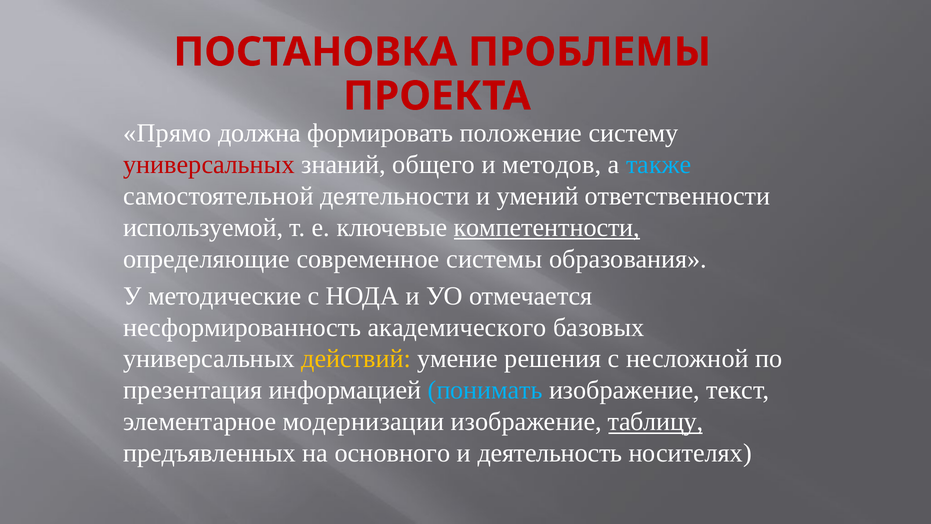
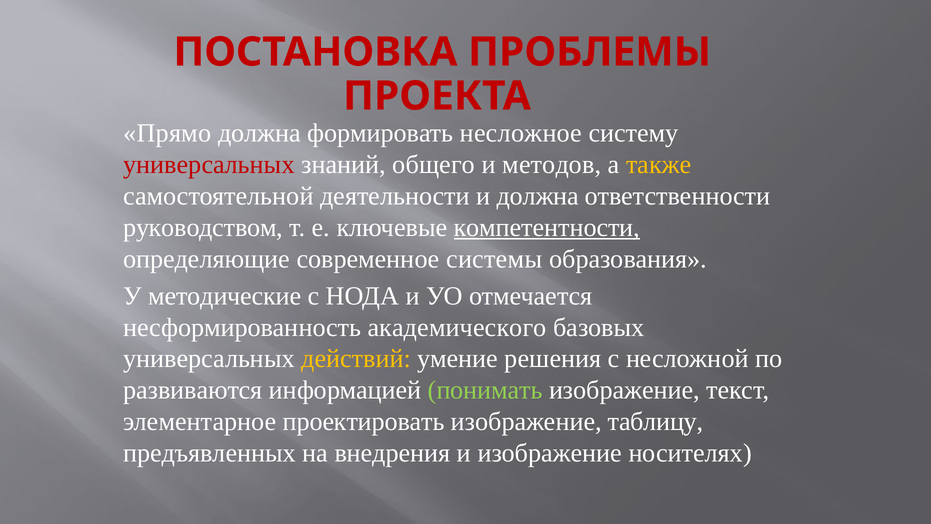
положение: положение -> несложное (521, 133)
также colour: light blue -> yellow (659, 164)
и умений: умений -> должна (538, 196)
используемой: используемой -> руководством (203, 227)
презентация: презентация -> развиваются (193, 390)
понимать colour: light blue -> light green (485, 390)
модернизации: модернизации -> проектировать (364, 422)
таблицу underline: present -> none (656, 422)
основного: основного -> внедрения (393, 453)
и деятельность: деятельность -> изображение (550, 453)
